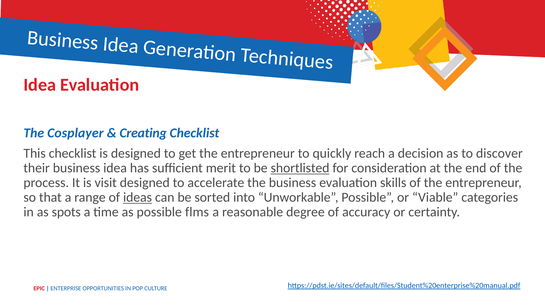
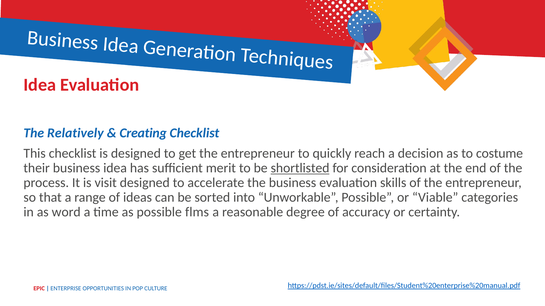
Cosplayer: Cosplayer -> Relatively (75, 133)
discover: discover -> costume (499, 154)
ideas underline: present -> none (138, 198)
spots: spots -> word (66, 213)
